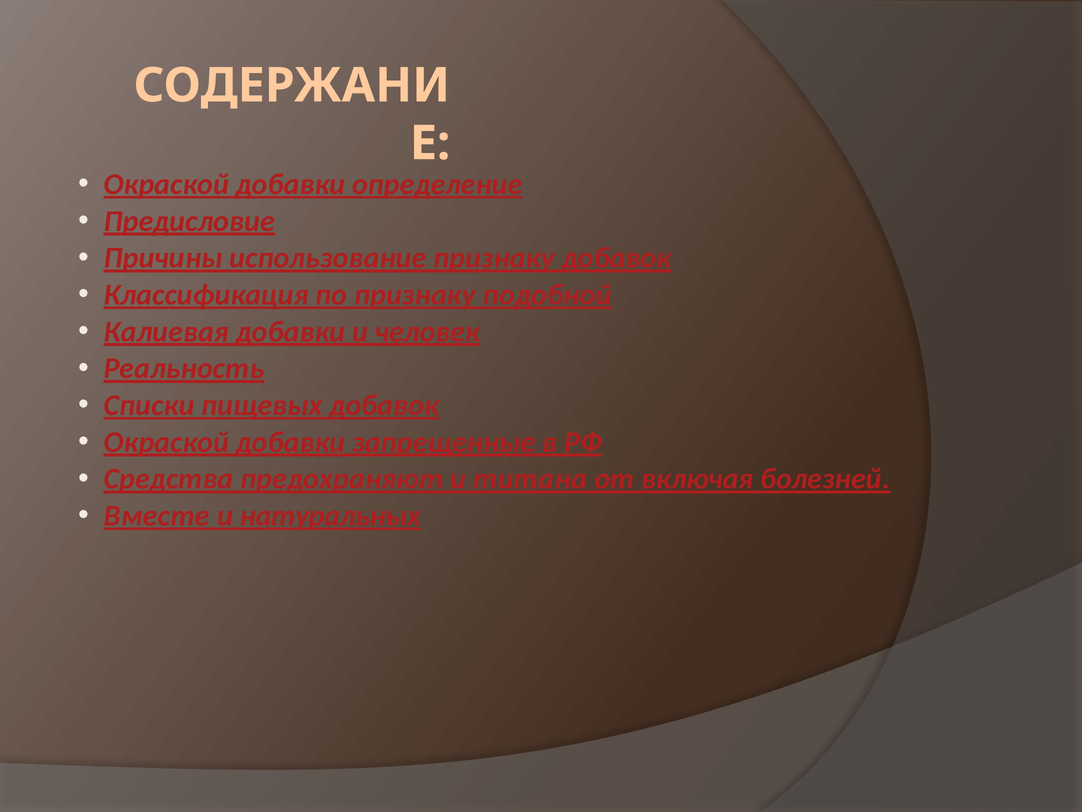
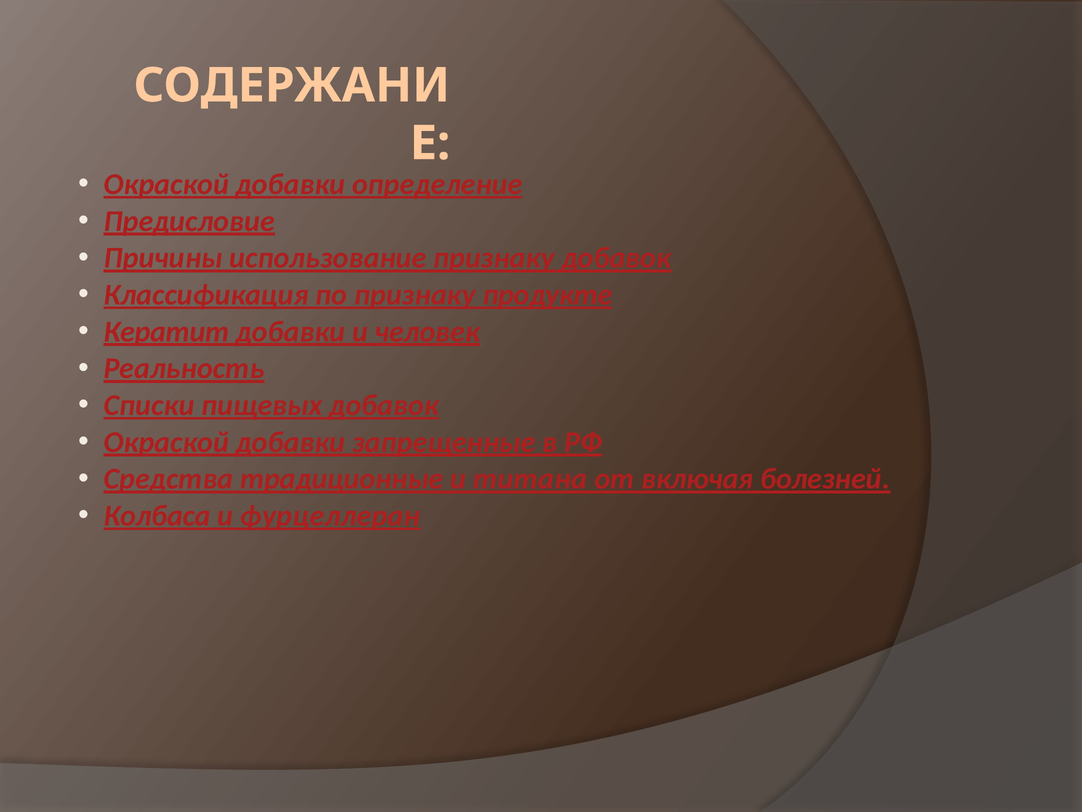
подобной: подобной -> продукте (547, 295)
Калиевая: Калиевая -> Кератит (166, 331)
предохраняют: предохраняют -> традиционные (342, 479)
Вместе: Вместе -> Колбаса (157, 515)
натуральных: натуральных -> фурцеллеран (330, 515)
